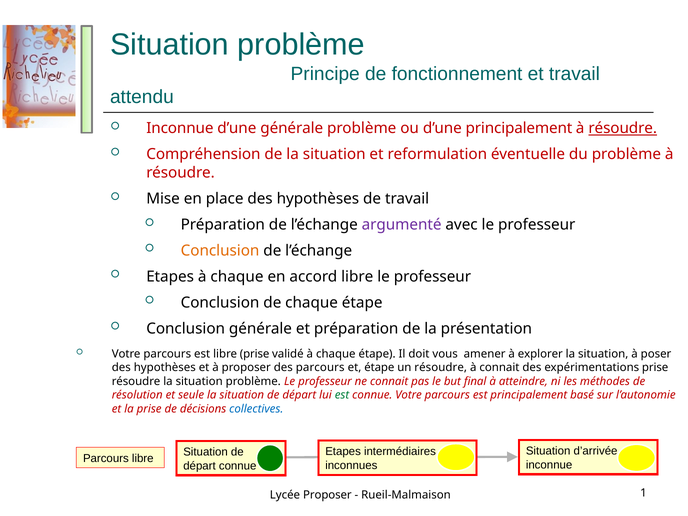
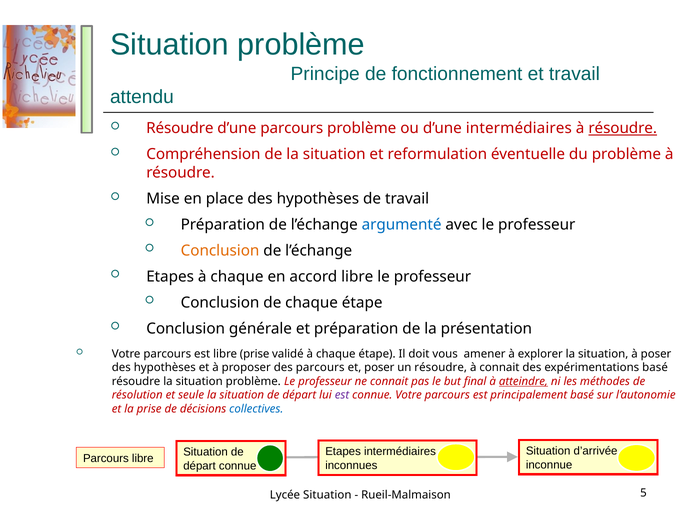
Inconnue: Inconnue -> Résoudre (180, 128)
d’une générale: générale -> parcours (292, 128)
d’une principalement: principalement -> intermédiaires (519, 128)
argumenté colour: purple -> blue (402, 225)
et étape: étape -> poser (379, 368)
expérimentations prise: prise -> basé (655, 368)
atteindre underline: none -> present (523, 381)
est colour: green -> purple (342, 395)
Lycée Proposer: Proposer -> Situation (327, 495)
1: 1 -> 5 (643, 493)
